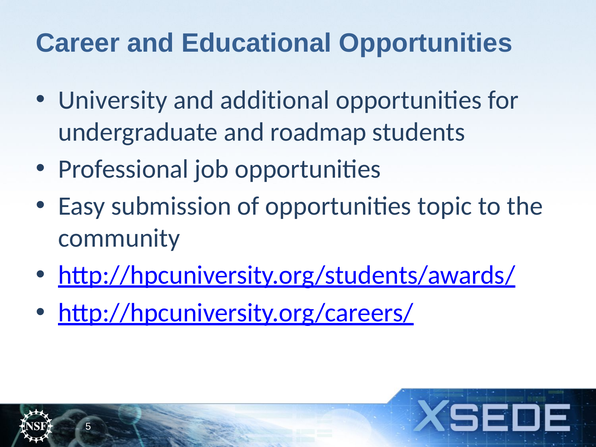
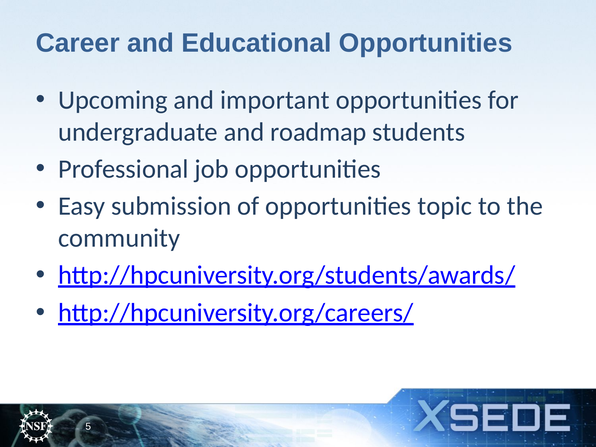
University: University -> Upcoming (113, 100)
additional: additional -> important (275, 100)
